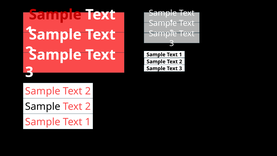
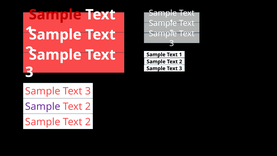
2: 2 -> 3 (88, 91)
Sample colour: black -> purple (43, 106)
1: 1 -> 2 (88, 122)
